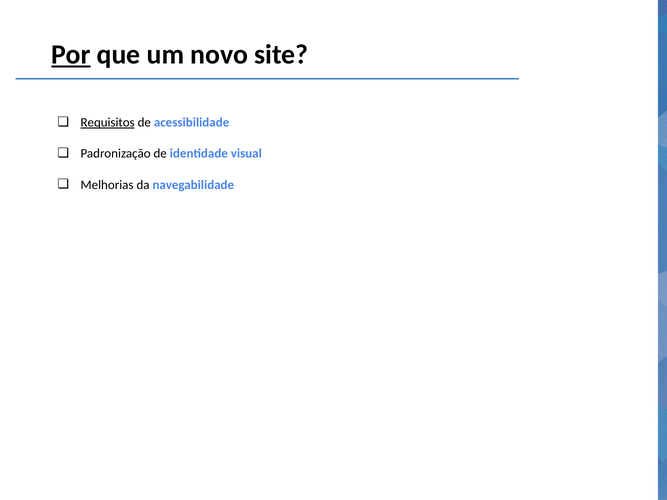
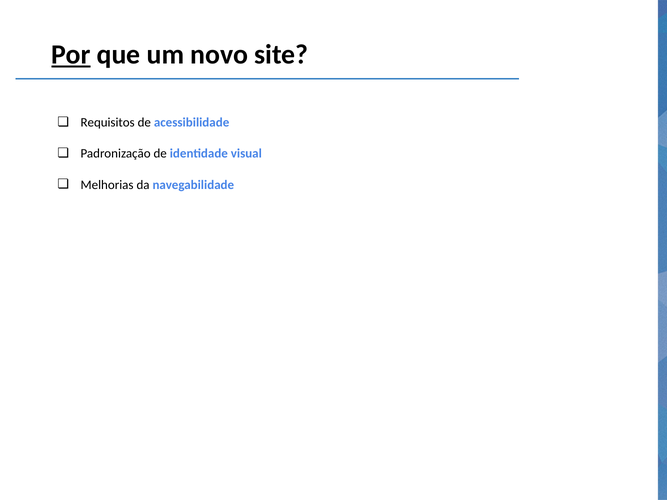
Requisitos underline: present -> none (108, 123)
